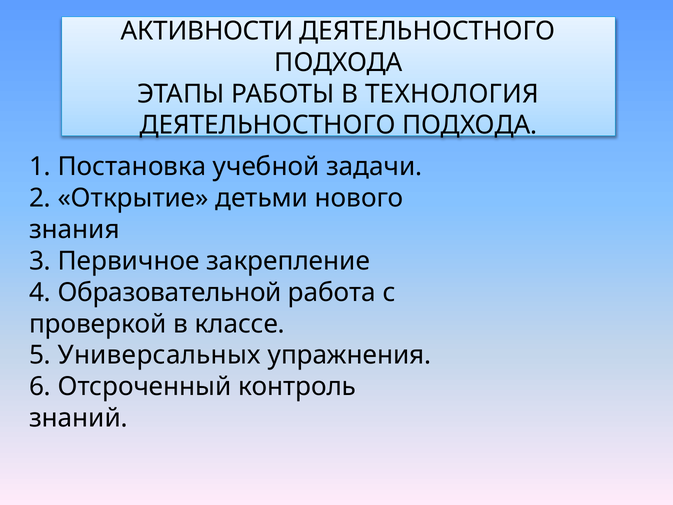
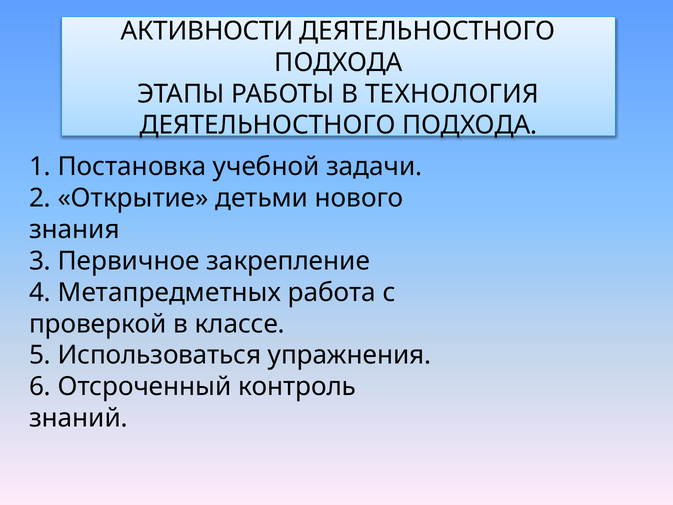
Образовательной: Образовательной -> Метапредметных (169, 292)
Универсальных: Универсальных -> Использоваться (159, 355)
